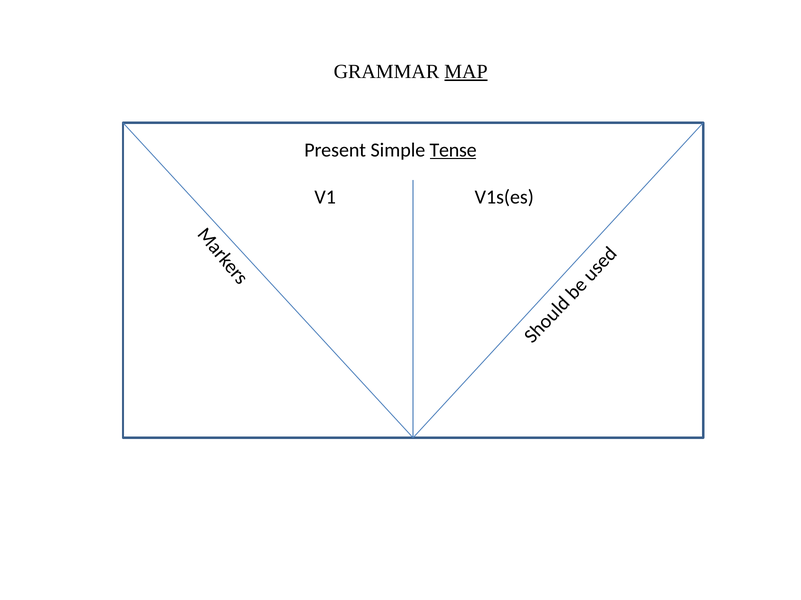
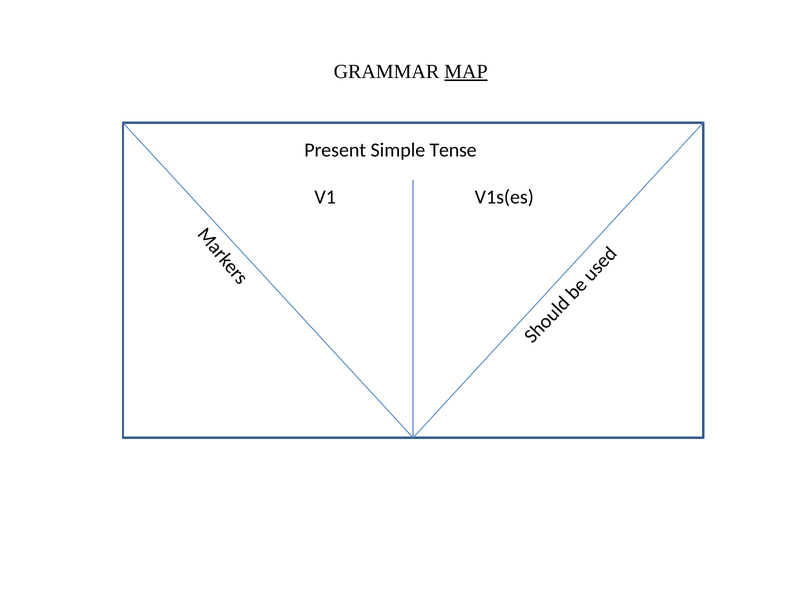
Tense underline: present -> none (453, 150)
